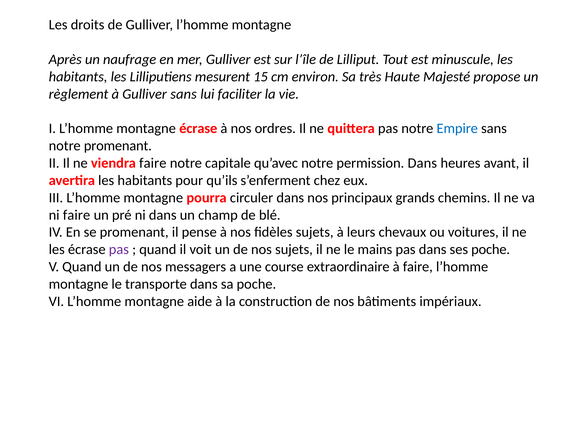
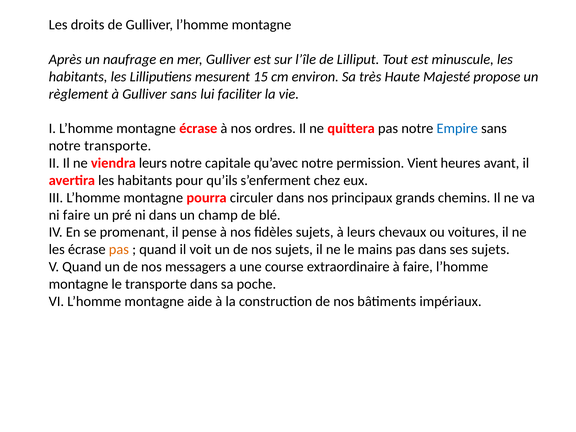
notre promenant: promenant -> transporte (118, 146)
viendra faire: faire -> leurs (153, 163)
permission Dans: Dans -> Vient (422, 163)
pas colour: purple -> orange (119, 250)
ses poche: poche -> sujets (491, 250)
